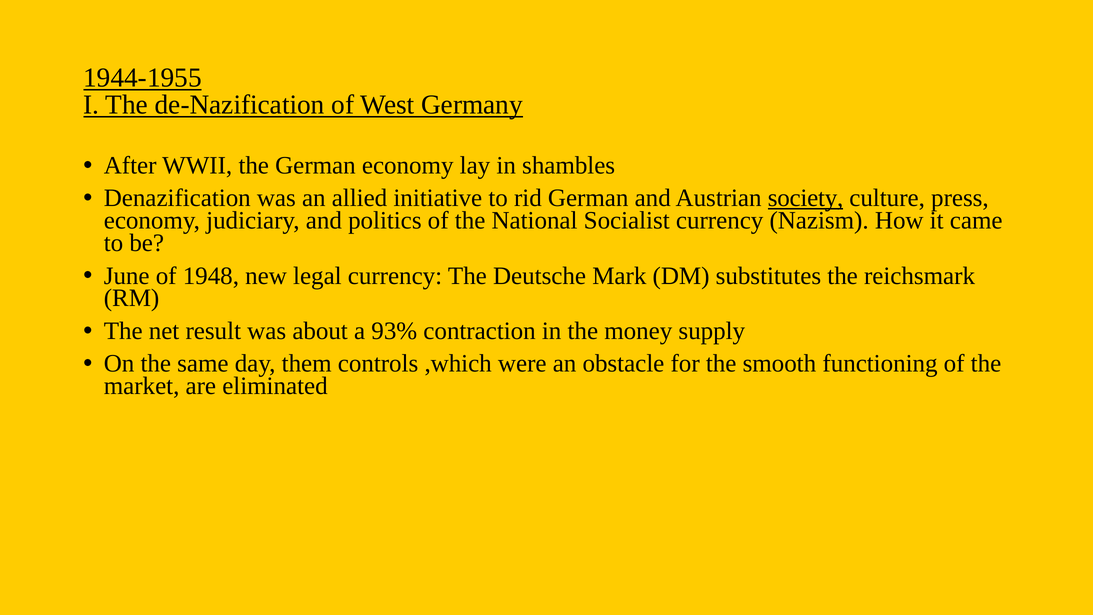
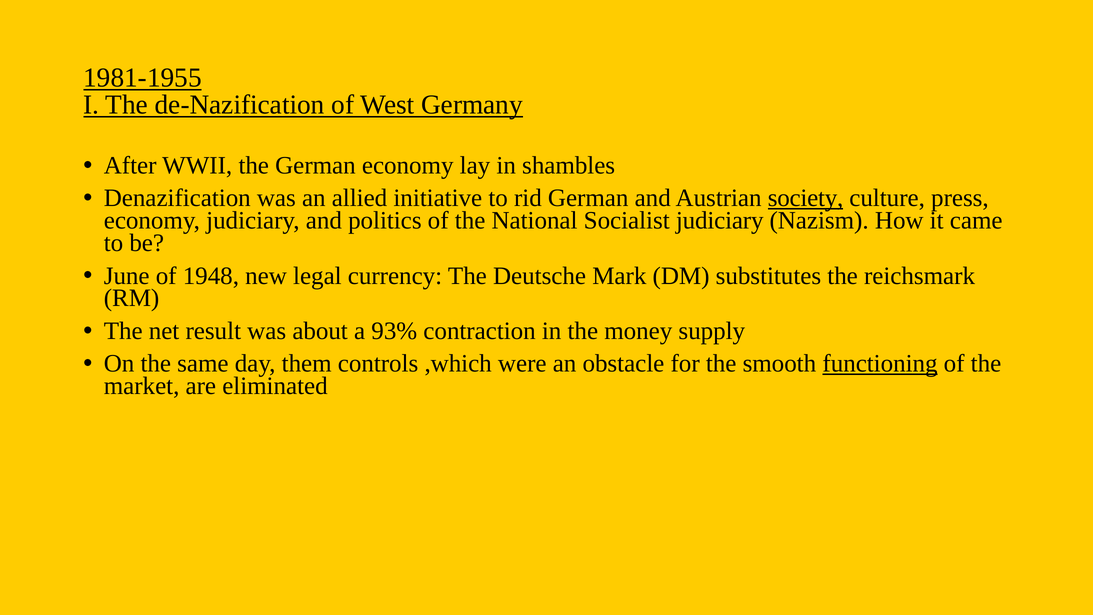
1944-1955: 1944-1955 -> 1981-1955 (143, 78)
Socialist currency: currency -> judiciary (720, 221)
functioning underline: none -> present (880, 364)
